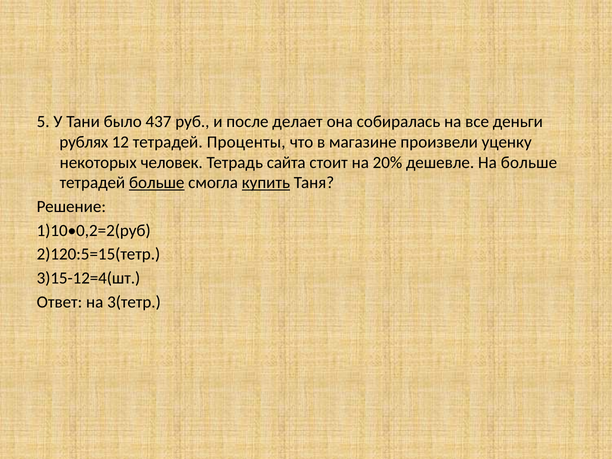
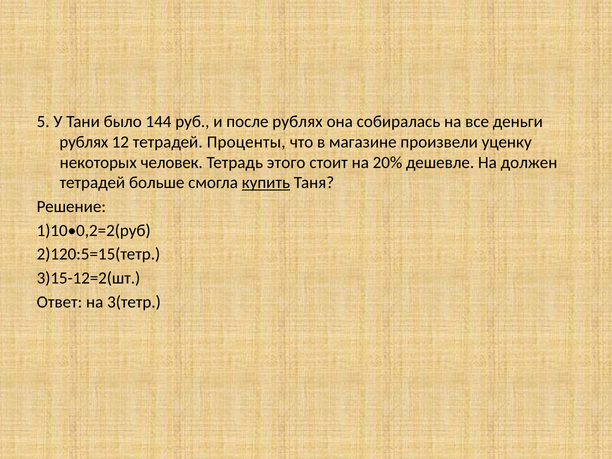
437: 437 -> 144 (159, 122)
после делает: делает -> рублях (298, 122)
сайта: сайта -> этого (286, 162)
На больше: больше -> должен (529, 162)
больше underline: present -> none (157, 183)
3)15-12=4(шт: 3)15-12=4(шт -> 3)15-12=2(шт (88, 278)
